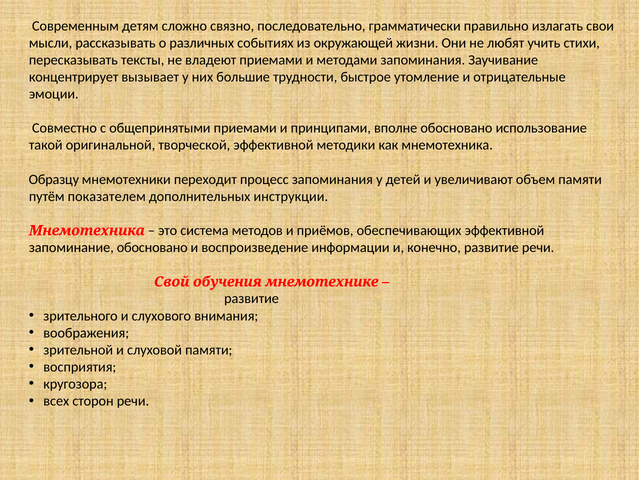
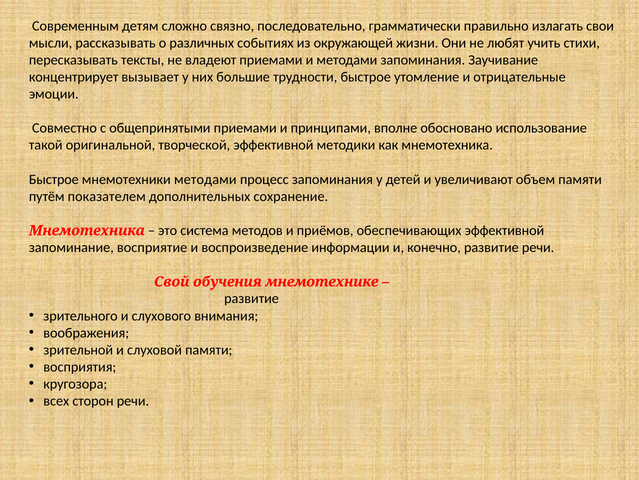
Образцу: Образцу -> Быстрое (54, 179)
мнемотехники переходит: переходит -> методами (205, 179)
инструкции: инструкции -> сохранение (291, 196)
запоминание обосновано: обосновано -> восприятие (152, 247)
